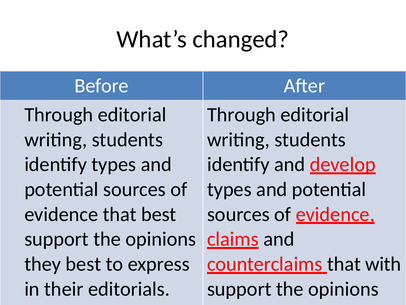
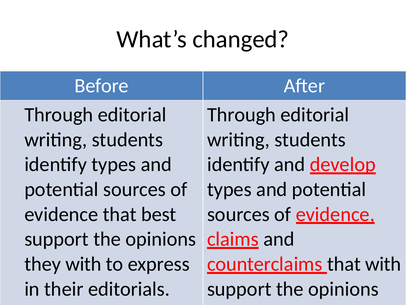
they best: best -> with (83, 264)
